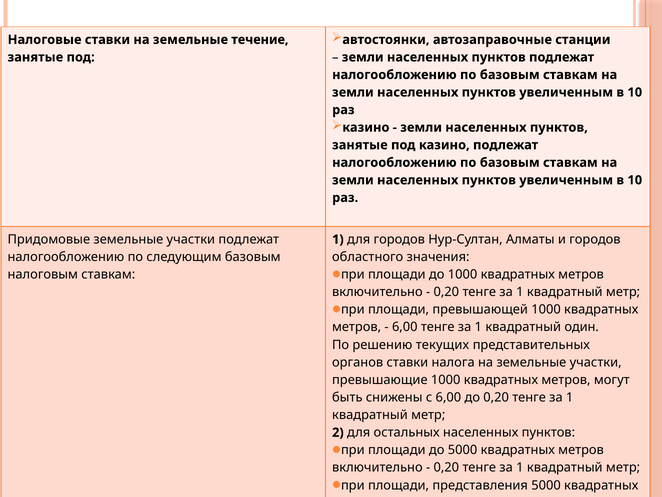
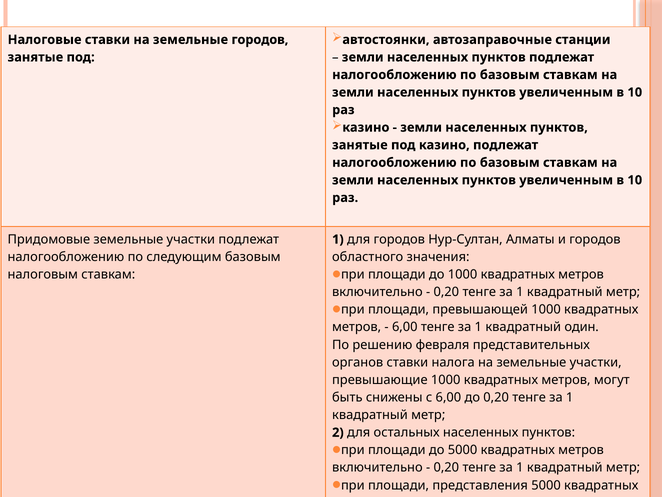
земельные течение: течение -> городов (260, 40)
текущих: текущих -> февраля (443, 344)
